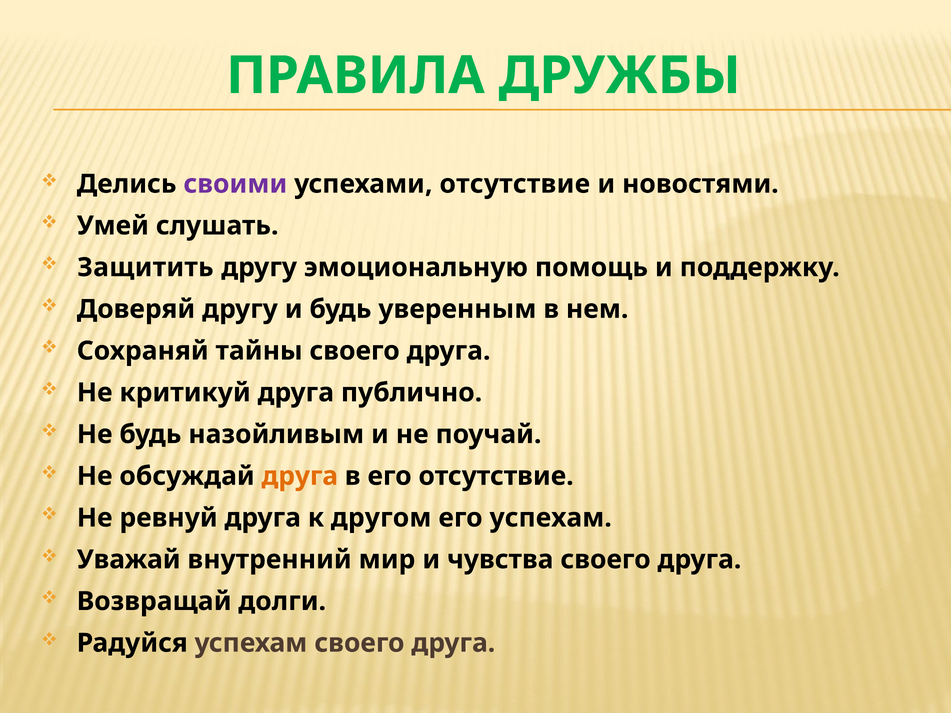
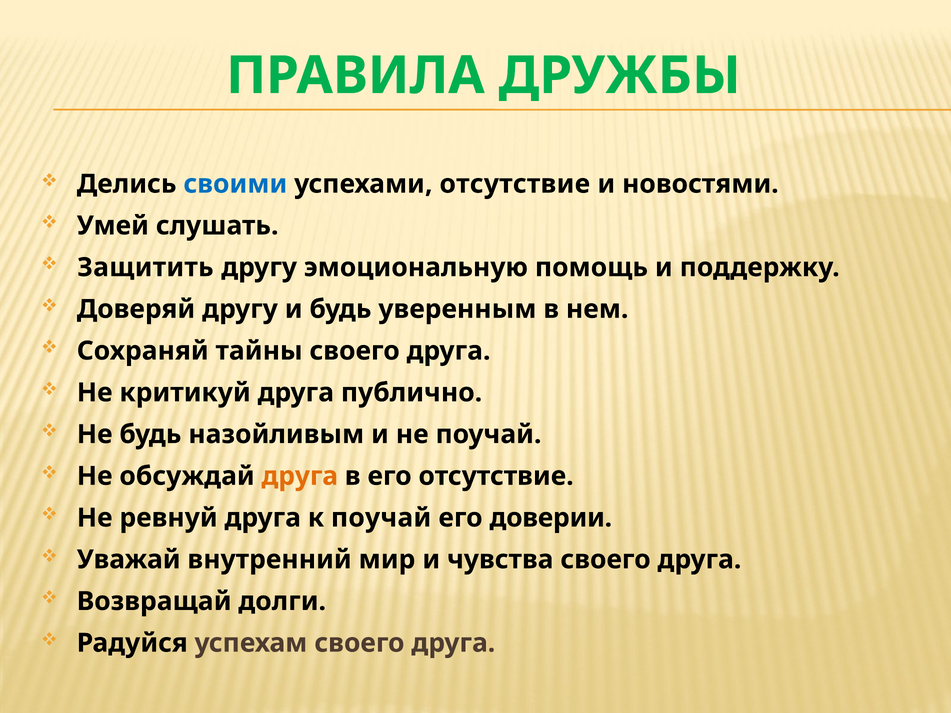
своими colour: purple -> blue (235, 184)
к другом: другом -> поучай (381, 518)
его успехам: успехам -> доверии (551, 518)
